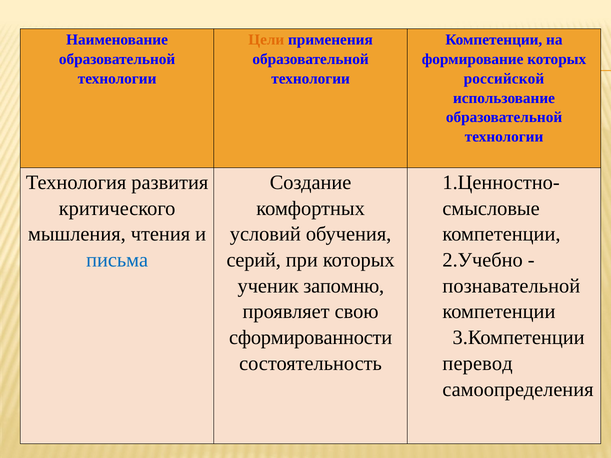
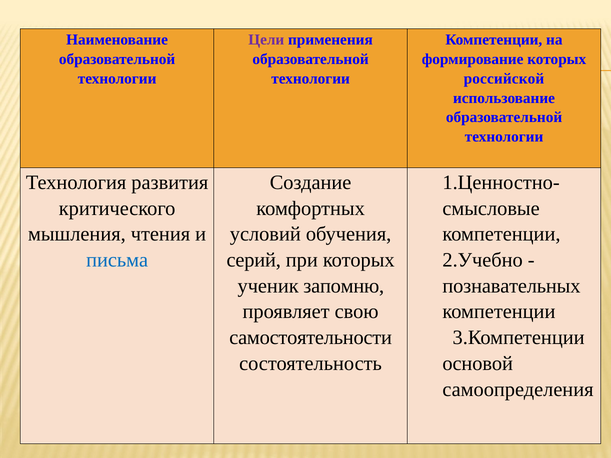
Цели colour: orange -> purple (266, 40)
познавательной: познавательной -> познавательных (511, 286)
сформированности: сформированности -> самостоятельности (311, 338)
перевод: перевод -> основой (478, 364)
